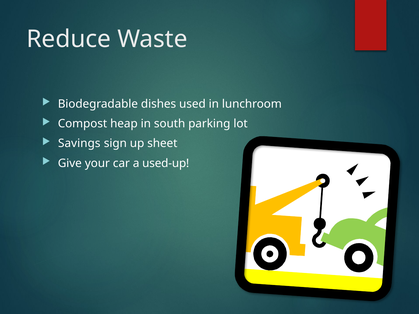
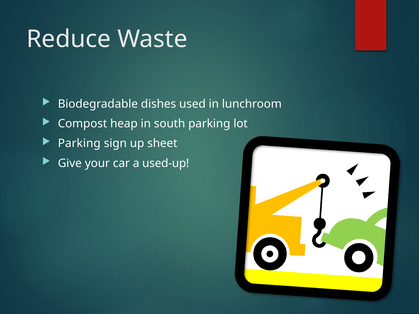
Savings: Savings -> Parking (79, 144)
